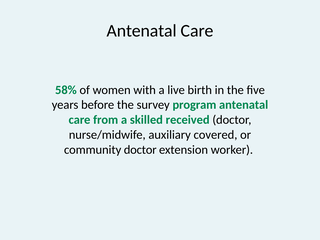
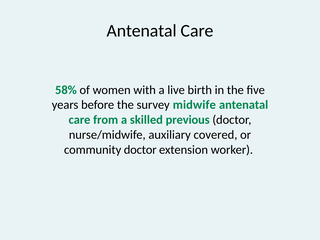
program: program -> midwife (194, 105)
received: received -> previous (188, 120)
